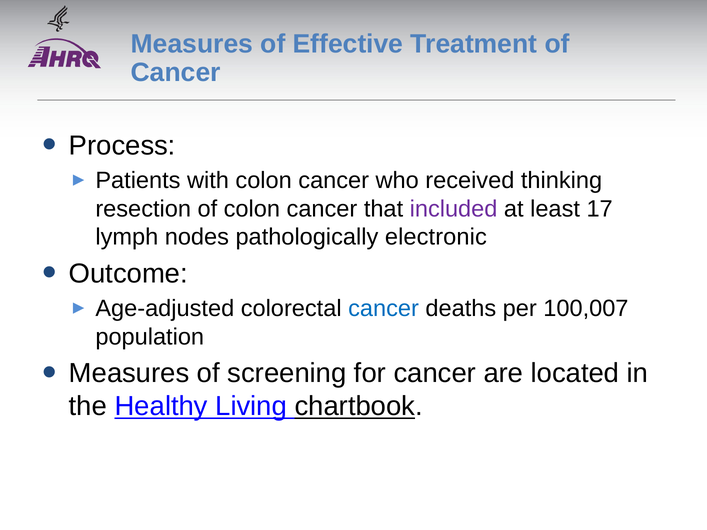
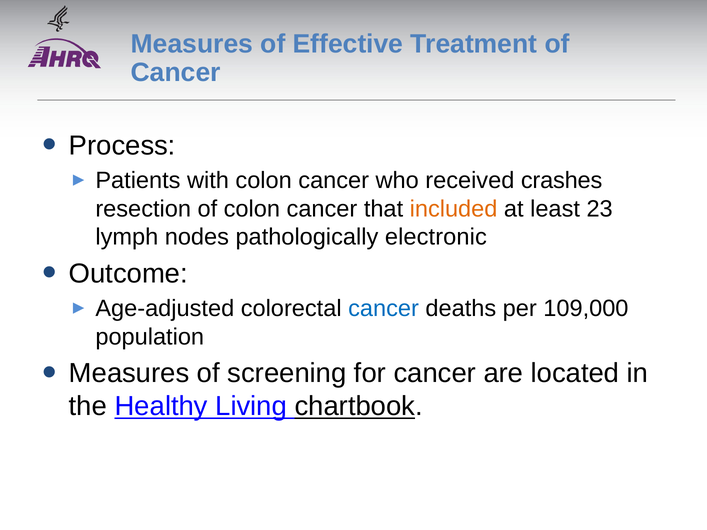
thinking: thinking -> crashes (562, 181)
included colour: purple -> orange (454, 209)
17: 17 -> 23 (600, 209)
100,007: 100,007 -> 109,000 (586, 309)
